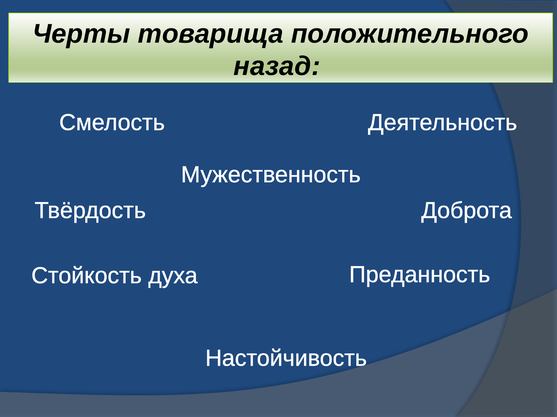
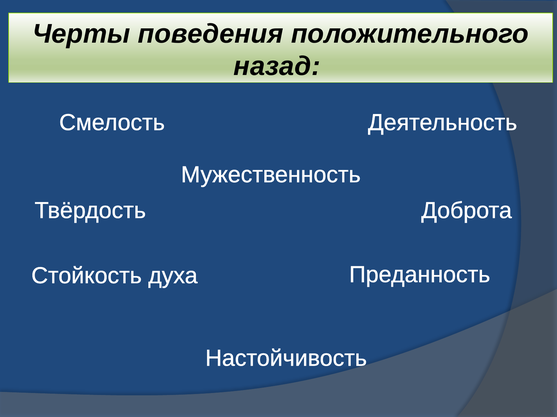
товарища: товарища -> поведения (211, 34)
